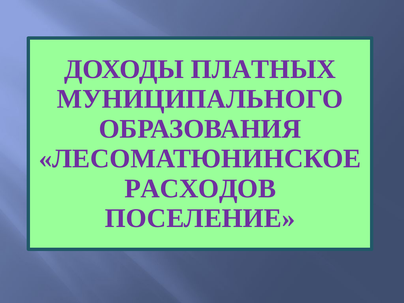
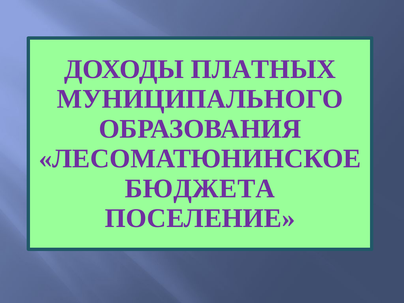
РАСХОДОВ: РАСХОДОВ -> БЮДЖЕТА (200, 189)
